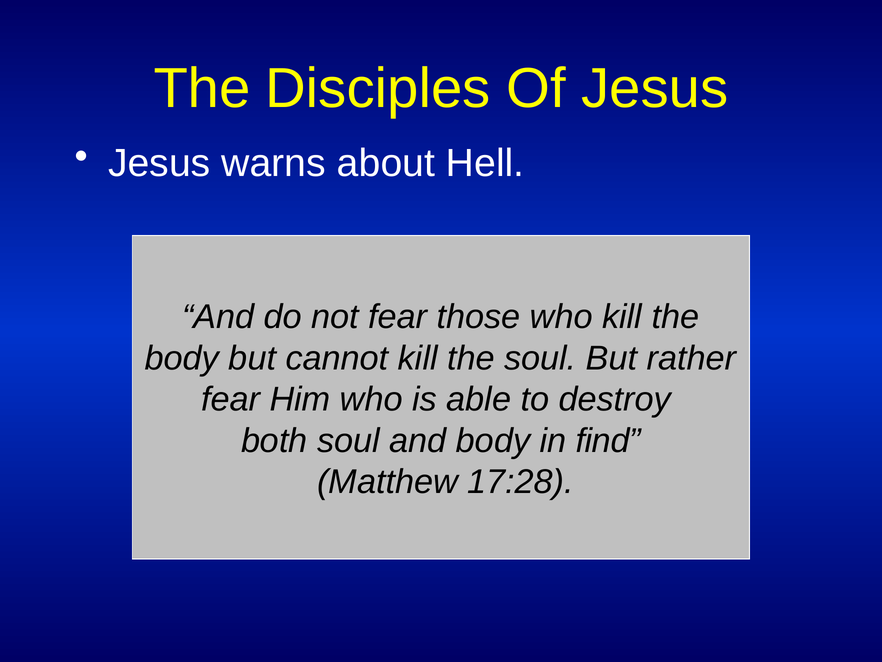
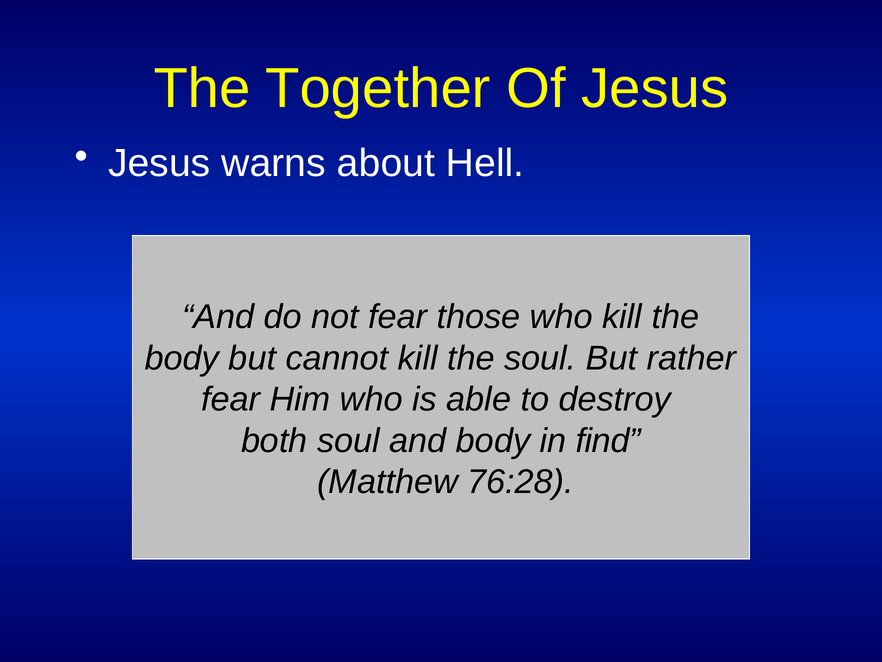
Disciples: Disciples -> Together (378, 88)
17:28: 17:28 -> 76:28 (521, 482)
